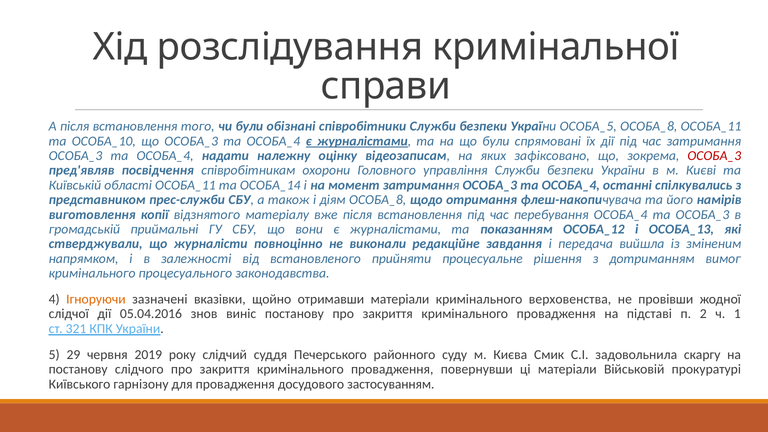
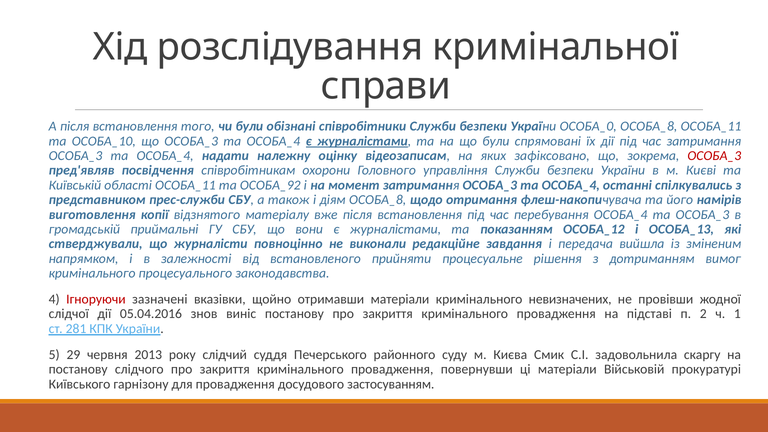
ОСОБА_5: ОСОБА_5 -> ОСОБА_0 (588, 126)
ОСОБА_14: ОСОБА_14 -> ОСОБА_92 (270, 185)
Ігноруючи colour: orange -> red (96, 299)
верховенства: верховенства -> невизначених (570, 299)
321: 321 -> 281 (76, 329)
2019: 2019 -> 2013 (148, 355)
